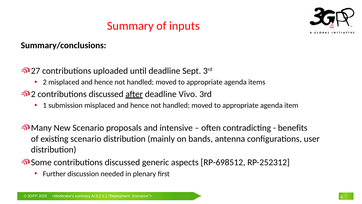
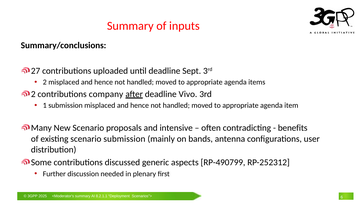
2 contributions discussed: discussed -> company (106, 94)
scenario distribution: distribution -> submission (124, 139)
RP-698512: RP-698512 -> RP-490799 (223, 162)
